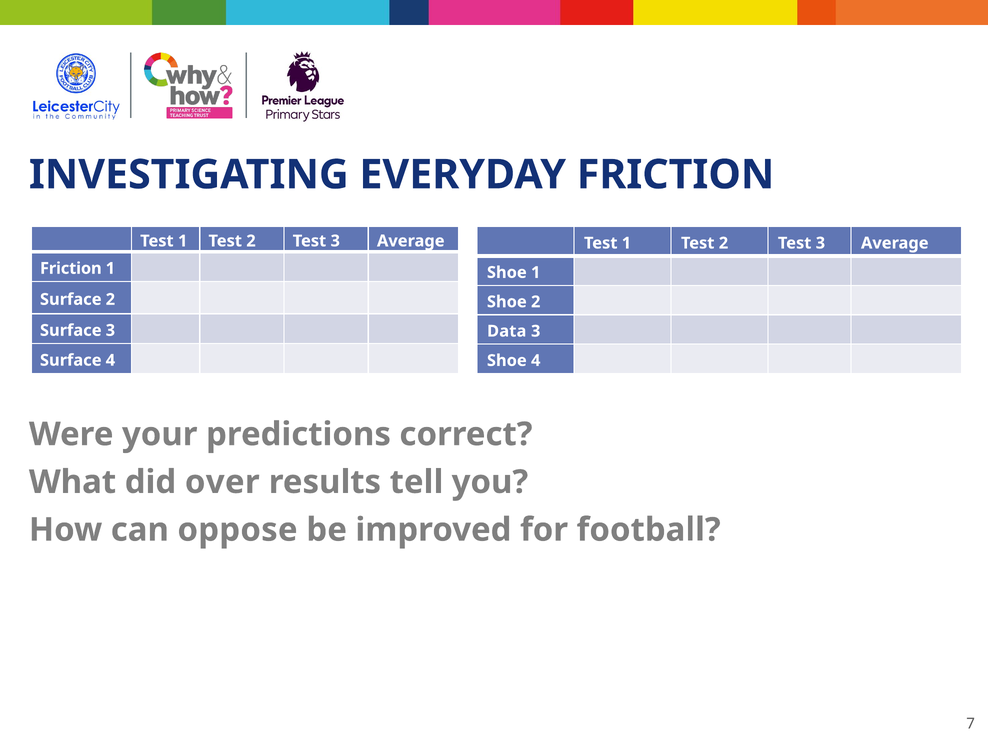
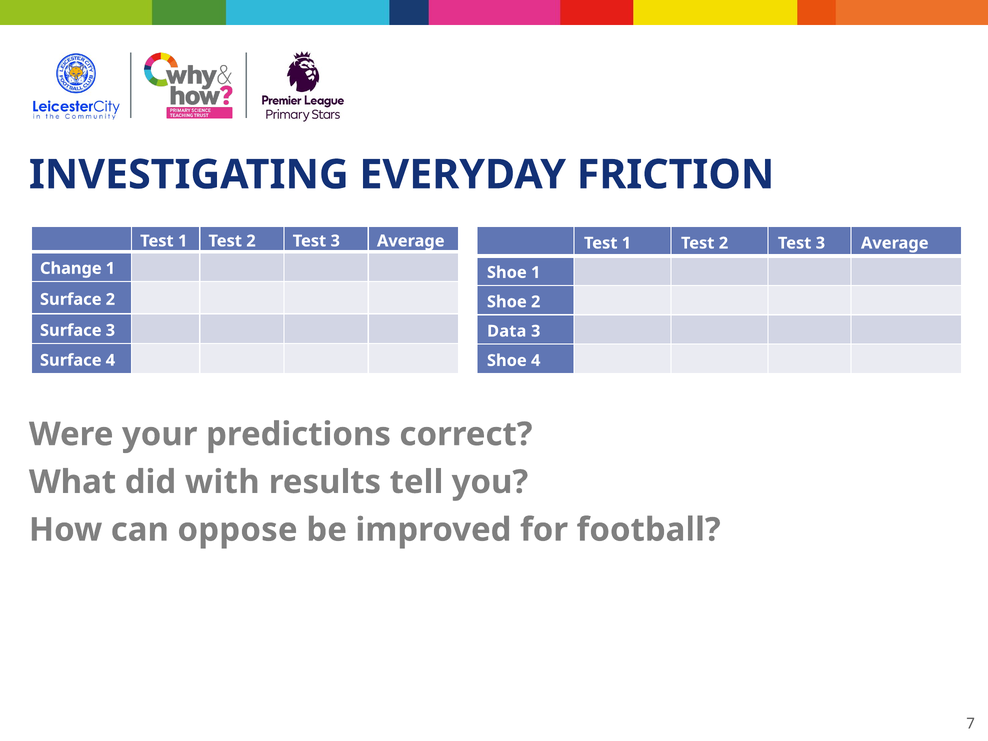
Friction: Friction -> Change (71, 268)
over: over -> with (222, 482)
